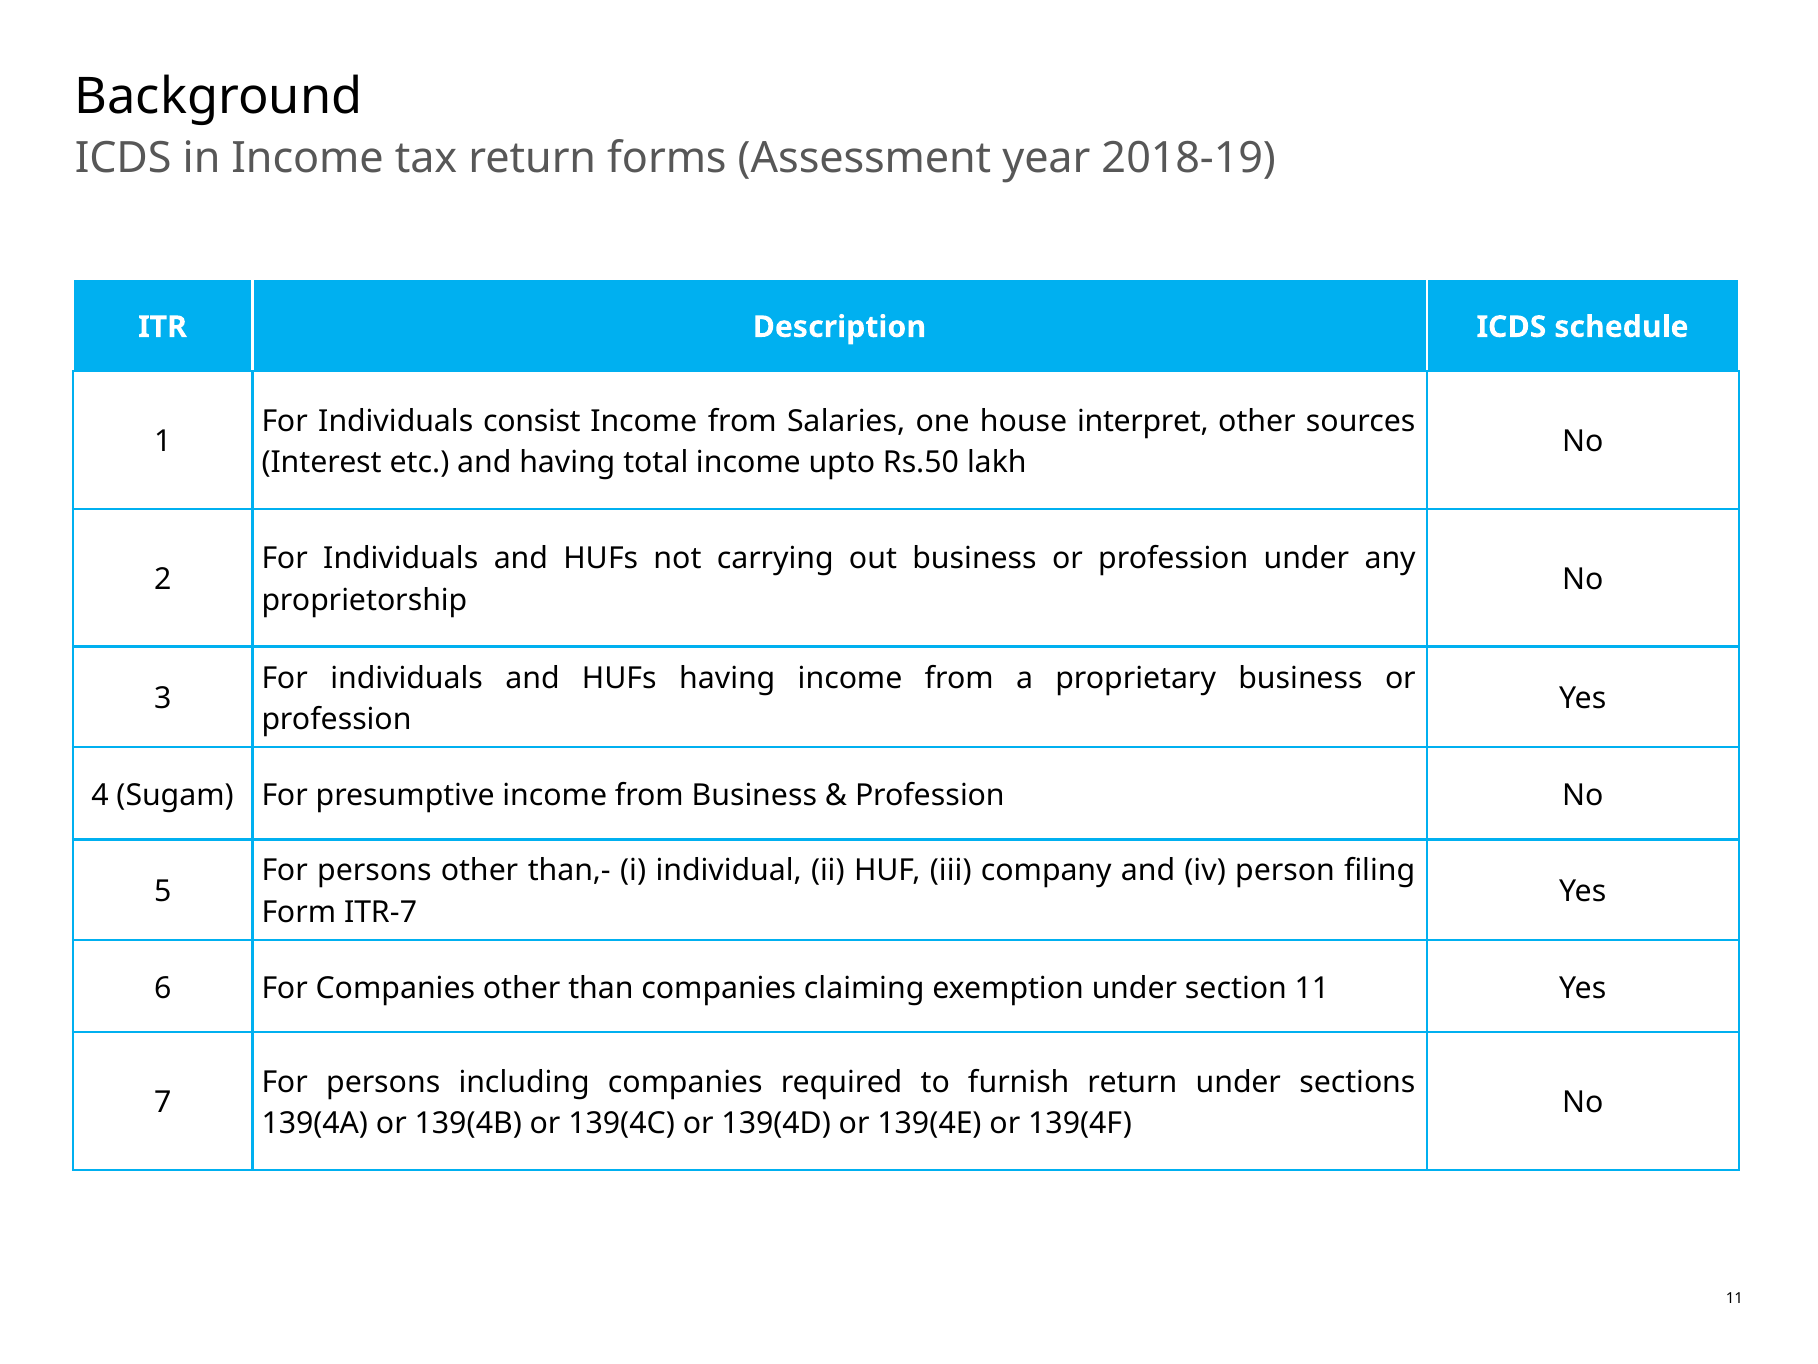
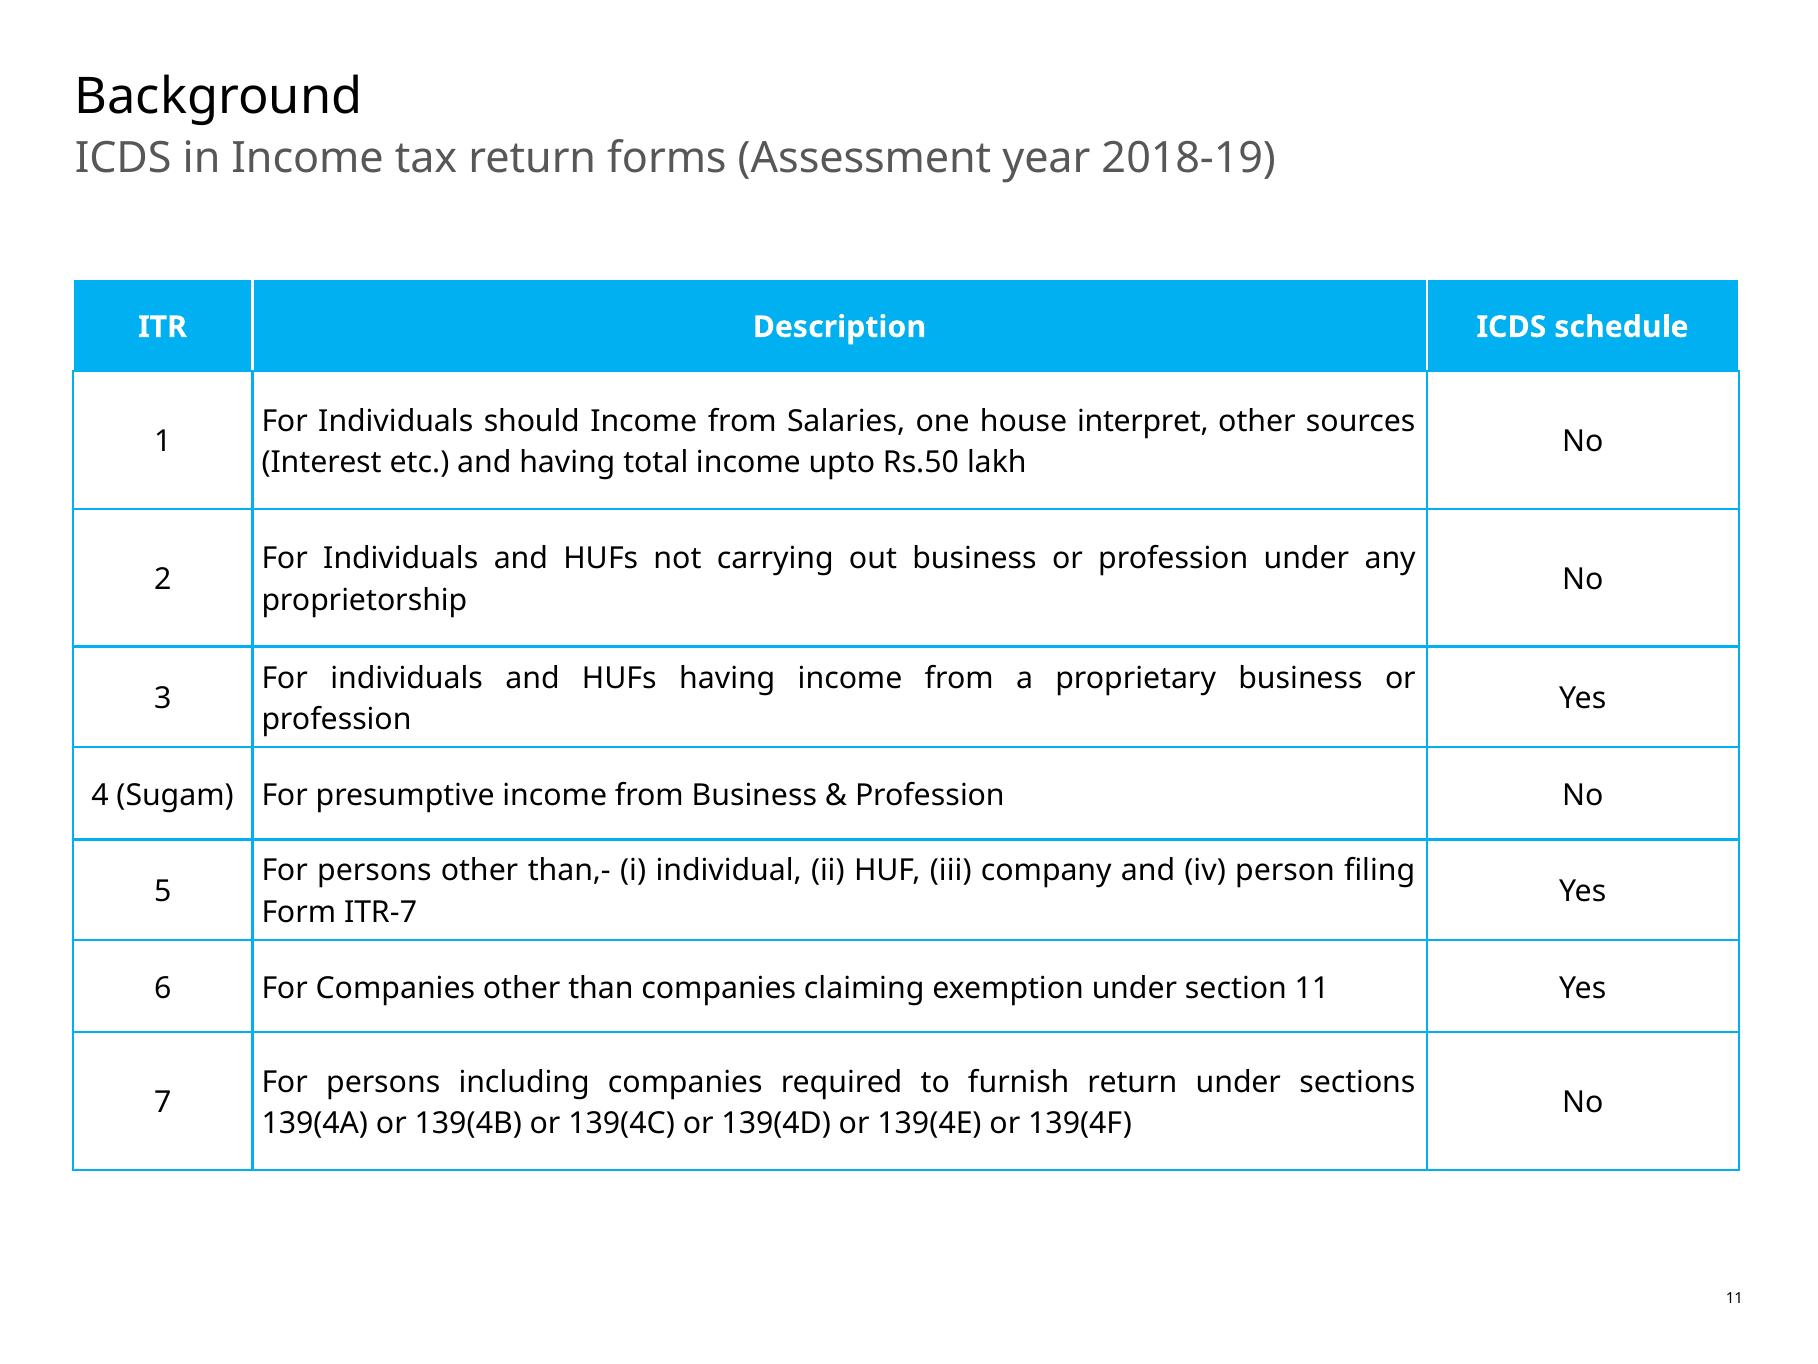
consist: consist -> should (532, 421)
